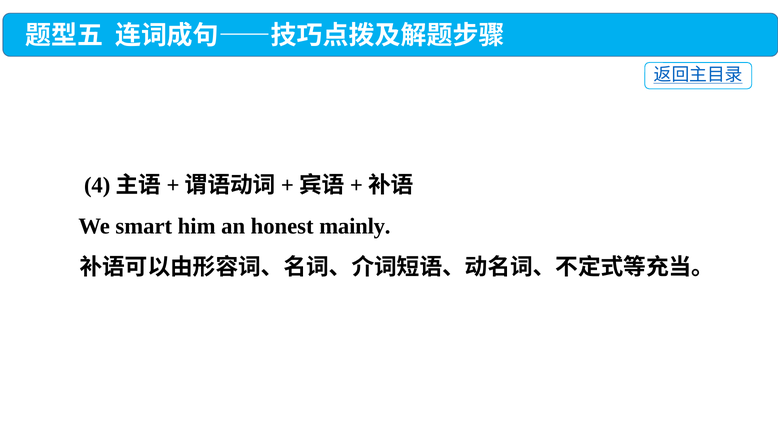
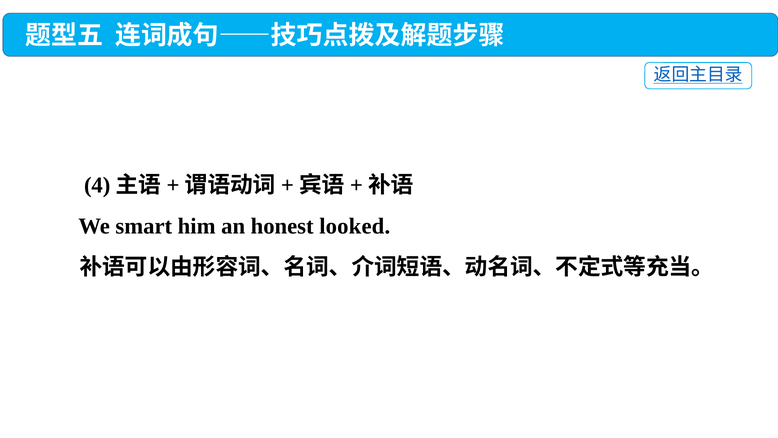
mainly: mainly -> looked (355, 226)
